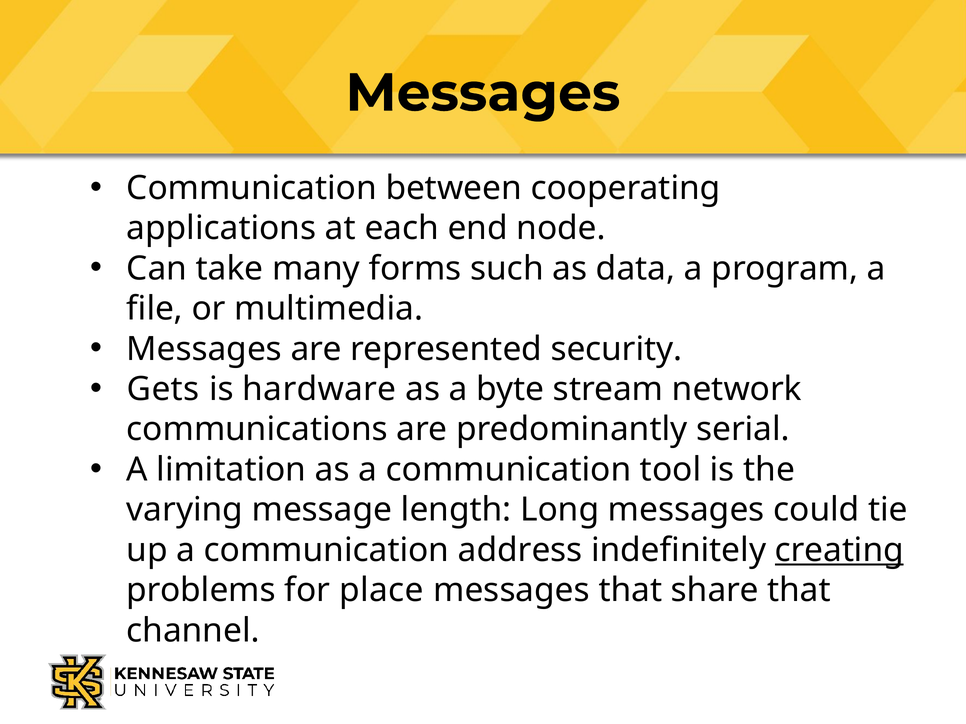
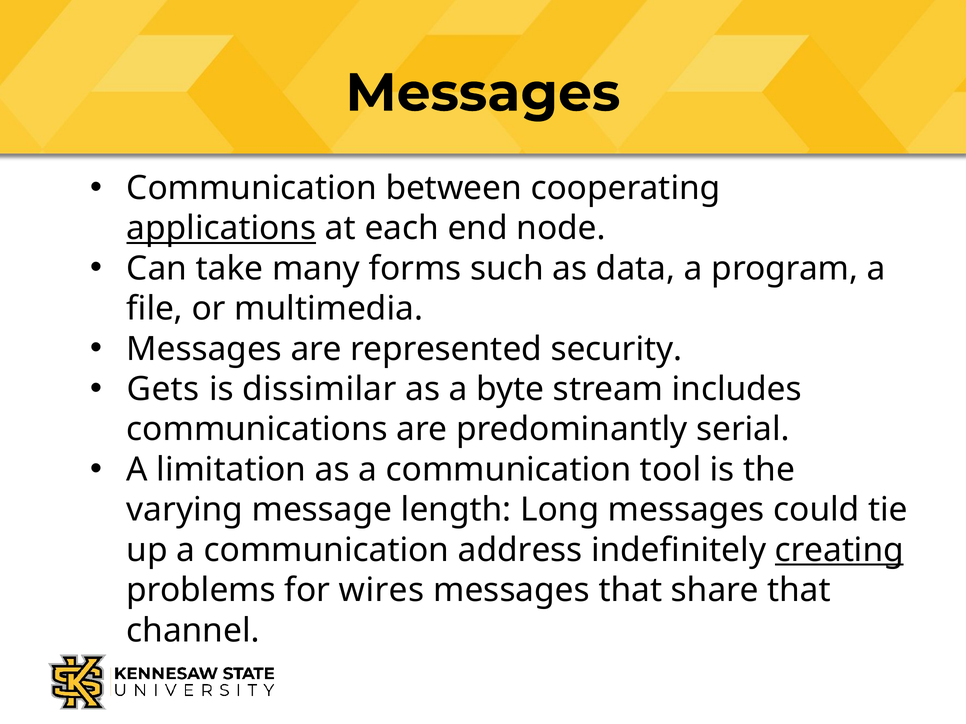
applications underline: none -> present (221, 229)
hardware: hardware -> dissimilar (319, 389)
network: network -> includes (737, 389)
place: place -> wires (381, 591)
